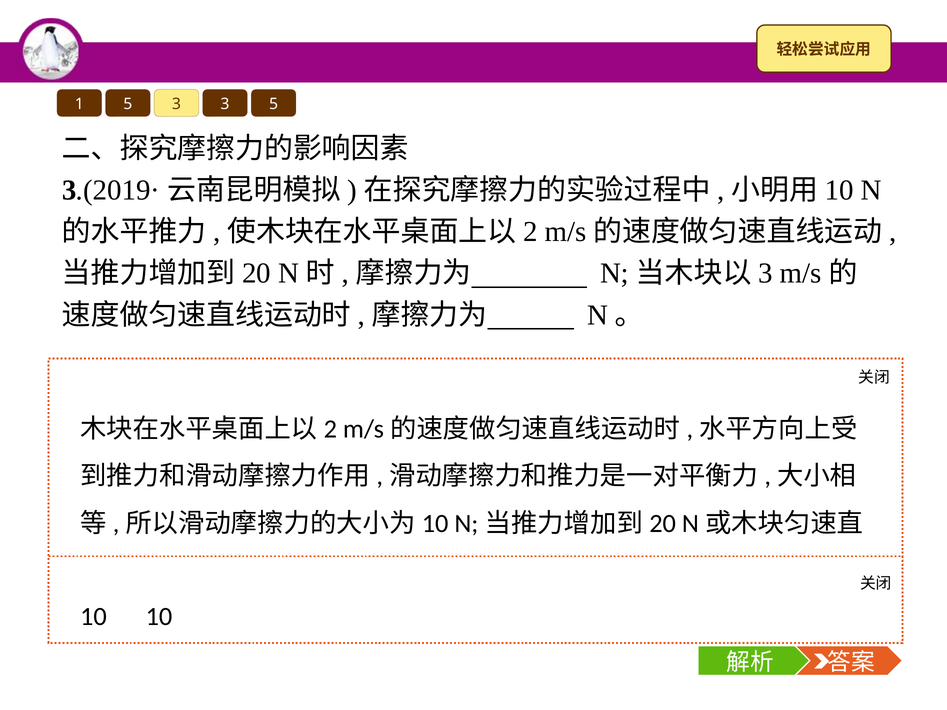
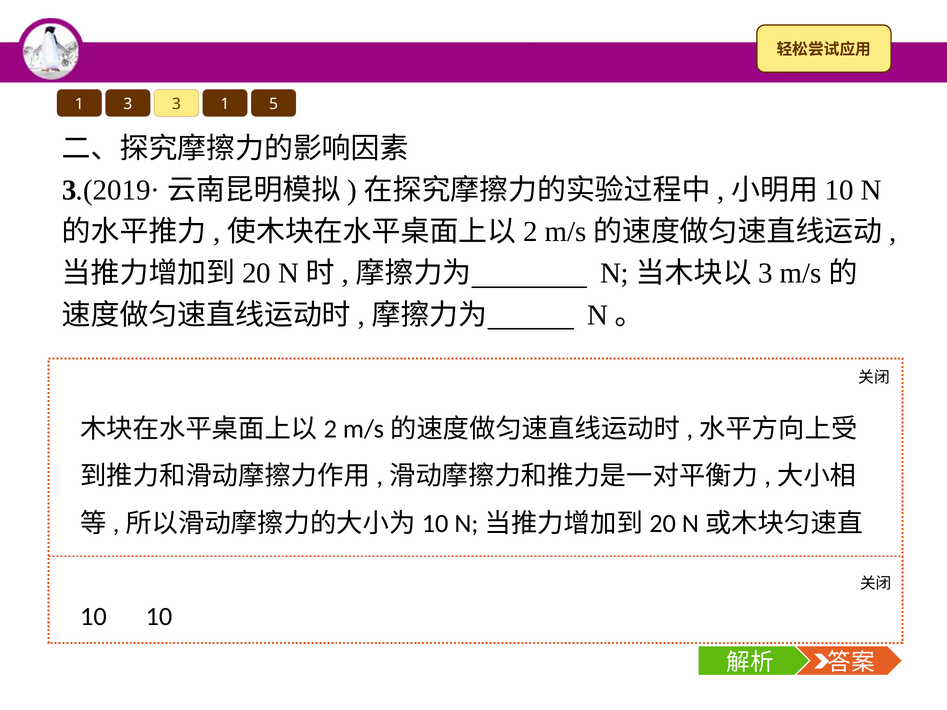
1 5: 5 -> 3 (128, 104)
3 3: 3 -> 1 (225, 104)
